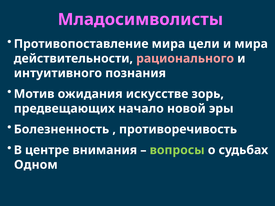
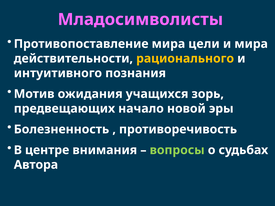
рационального colour: pink -> yellow (185, 59)
искусстве: искусстве -> учащихся (157, 94)
Одном: Одном -> Автора (36, 165)
